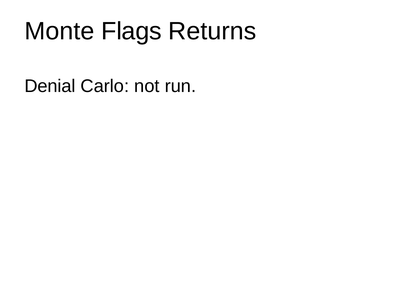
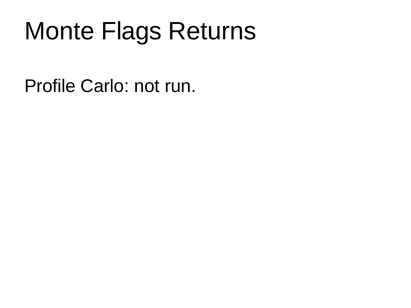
Denial: Denial -> Profile (50, 86)
